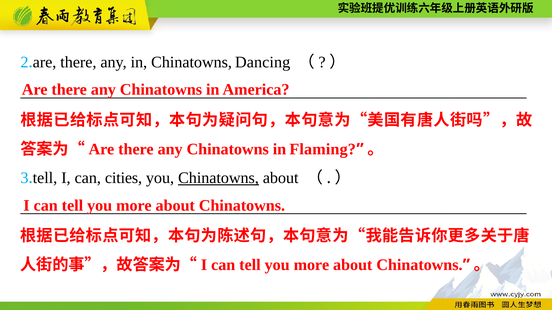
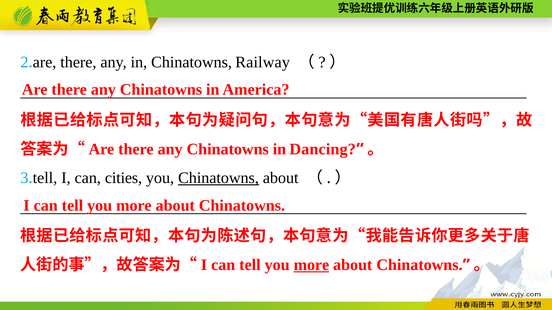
Dancing: Dancing -> Railway (263, 62)
Flaming: Flaming -> Dancing (323, 149)
more underline: none -> present (311, 265)
